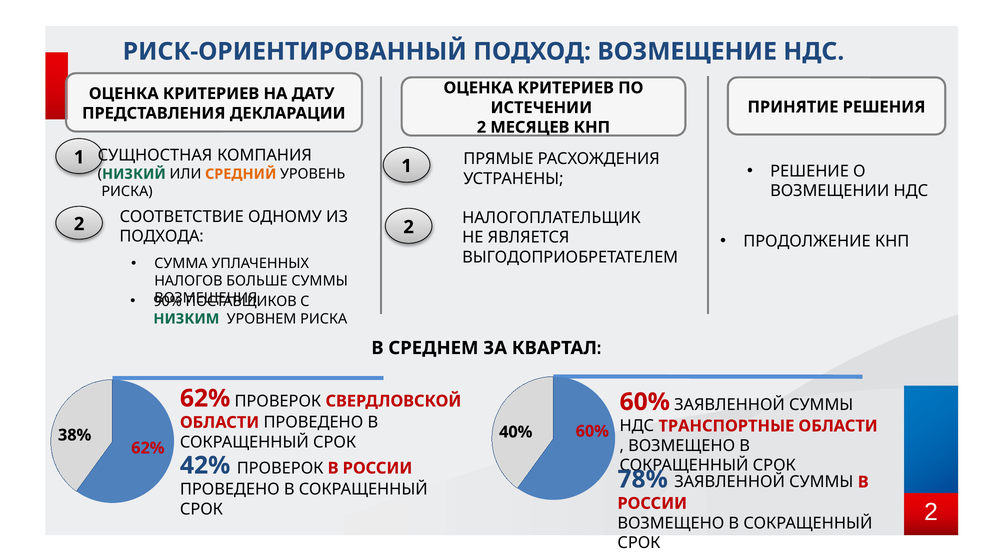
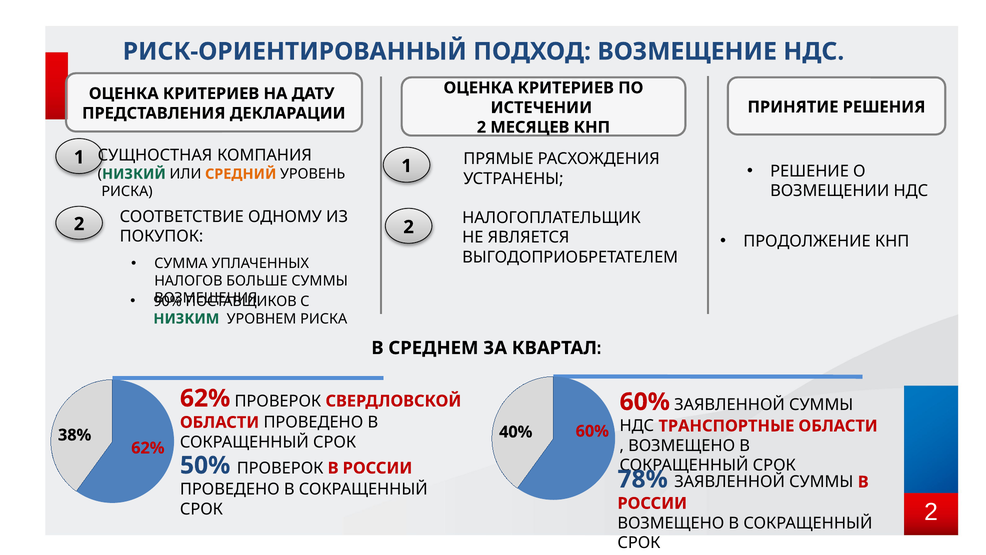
ПОДХОДА: ПОДХОДА -> ПОКУПОК (162, 236)
42%: 42% -> 50% (205, 465)
